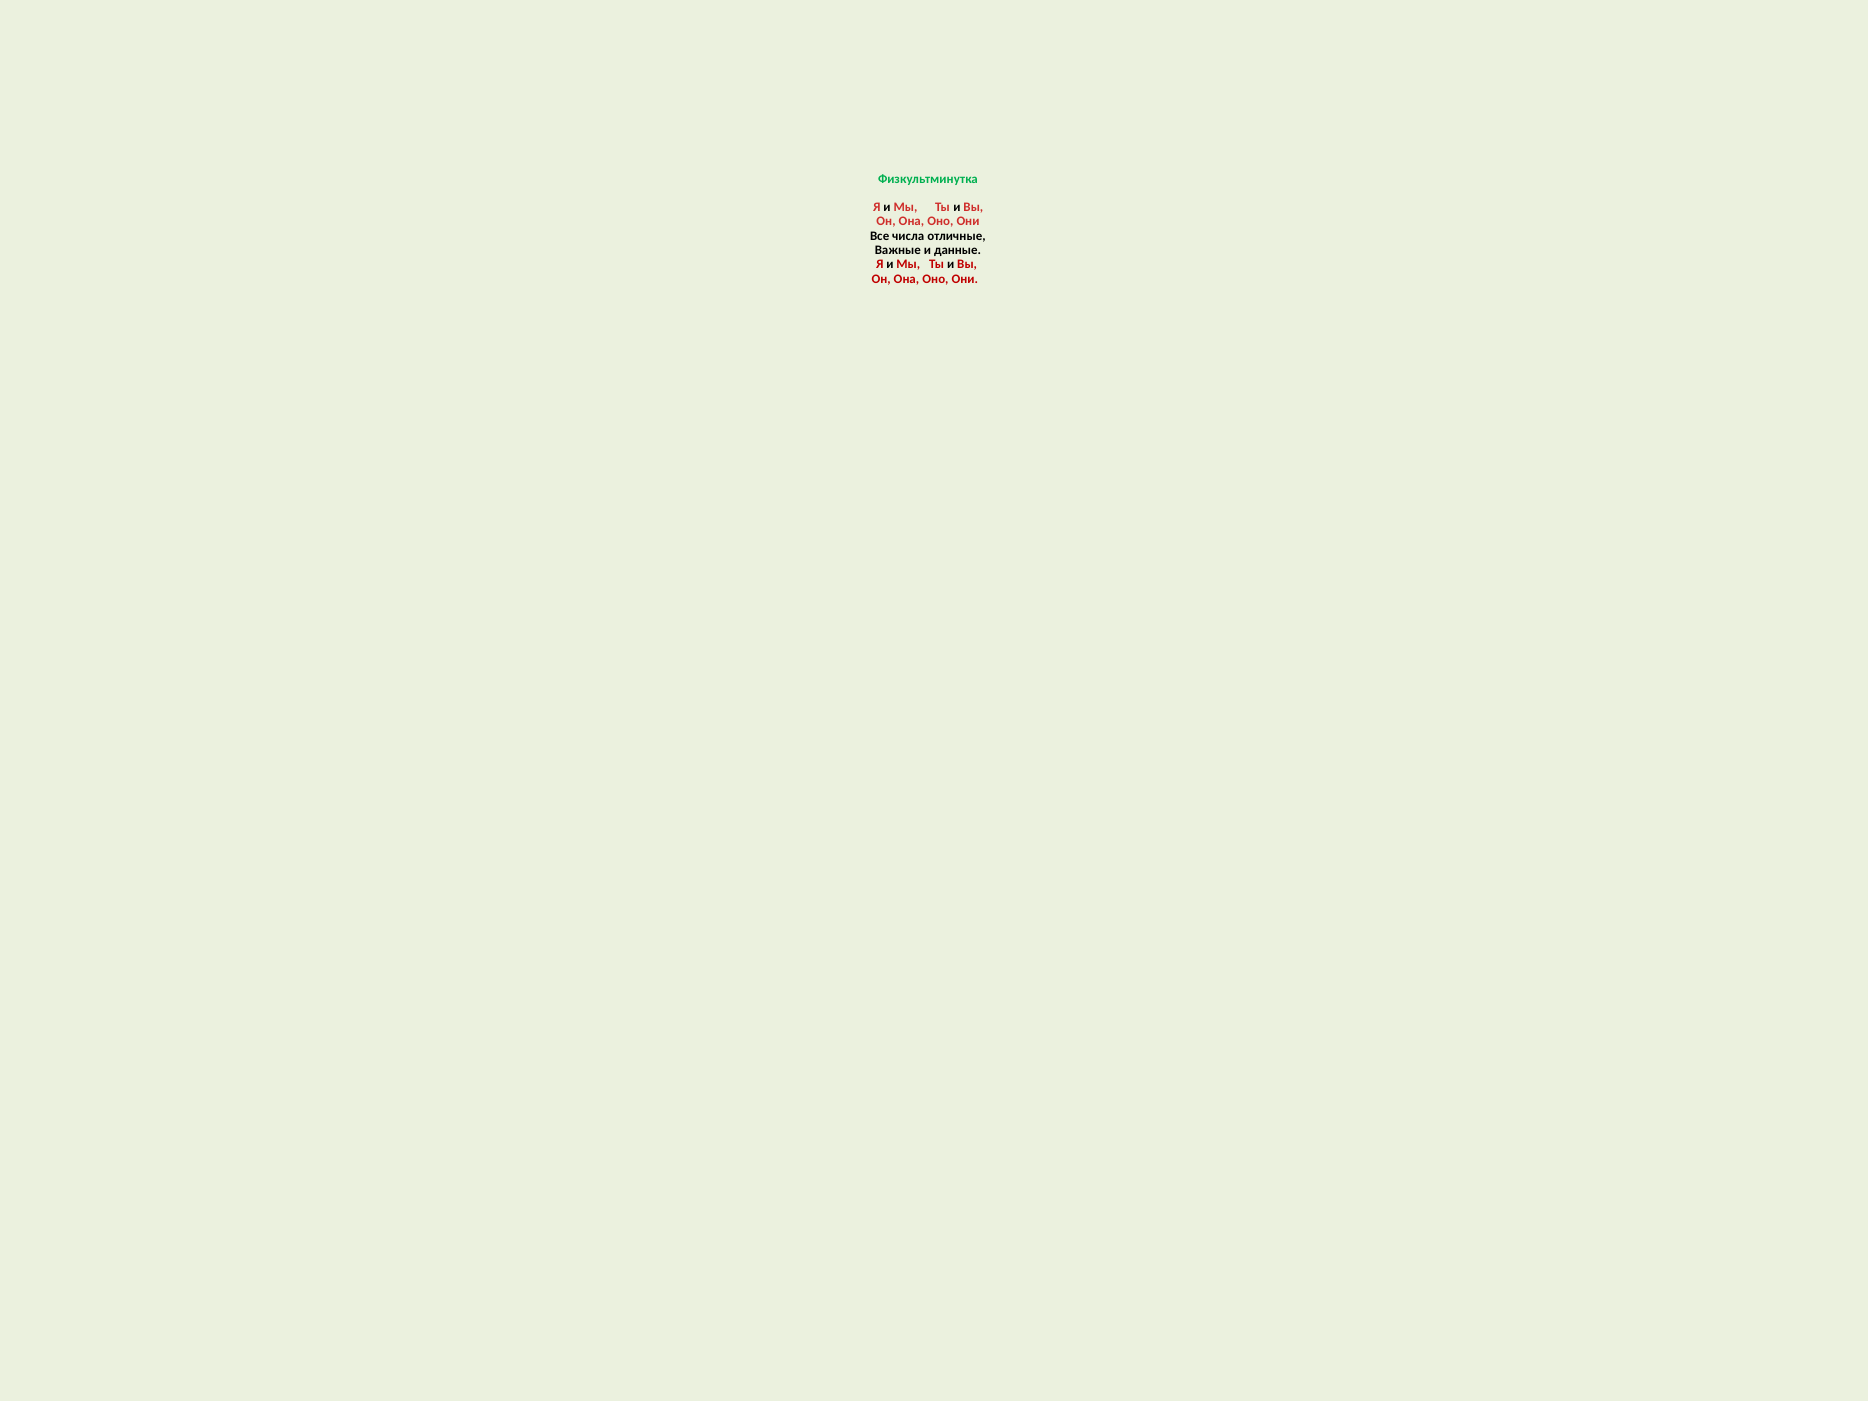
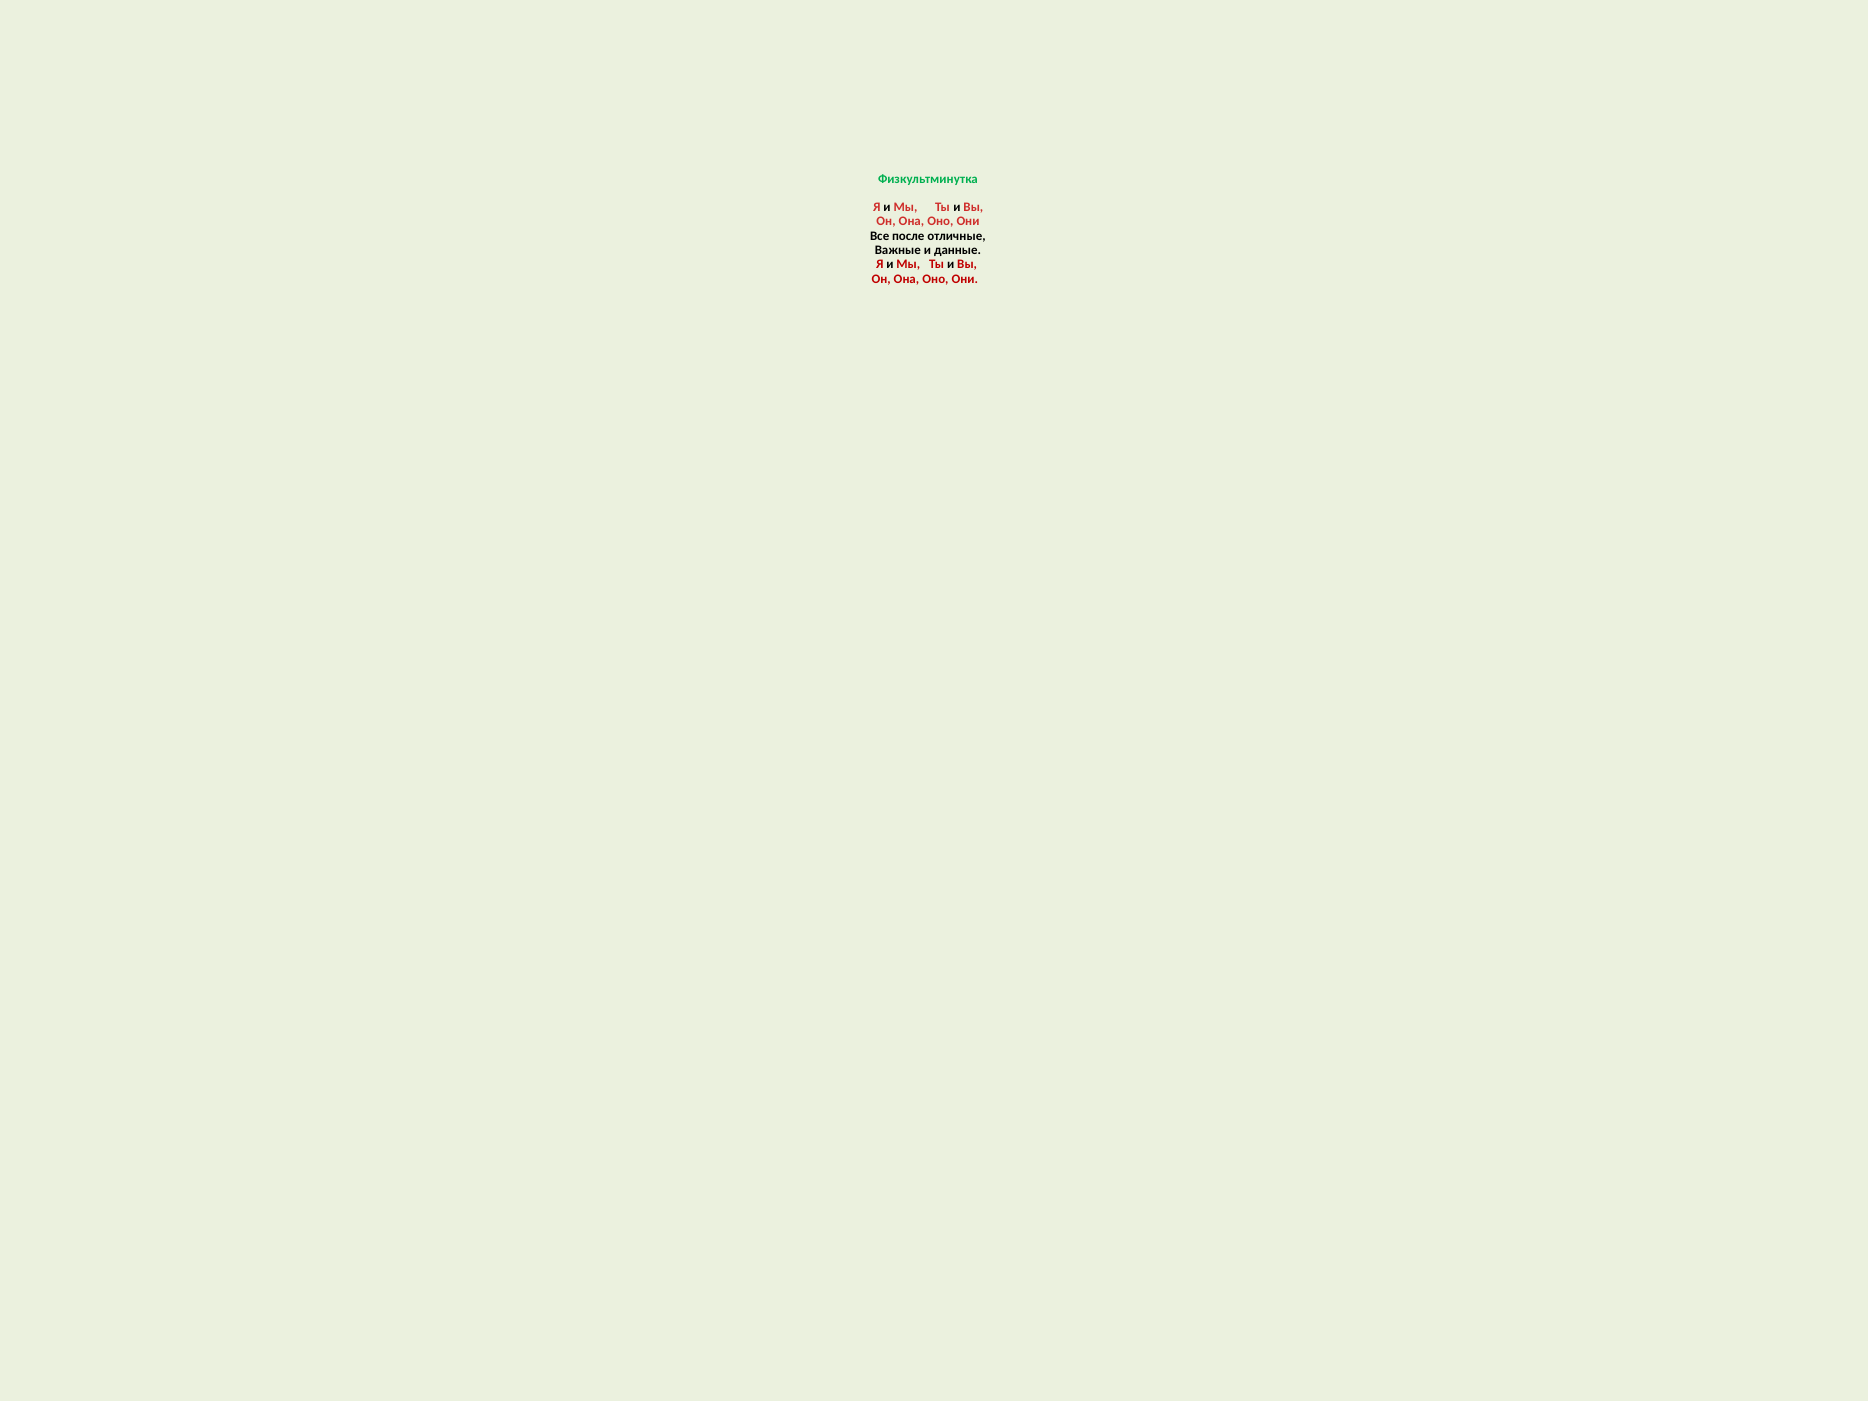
числа: числа -> после (908, 236)
